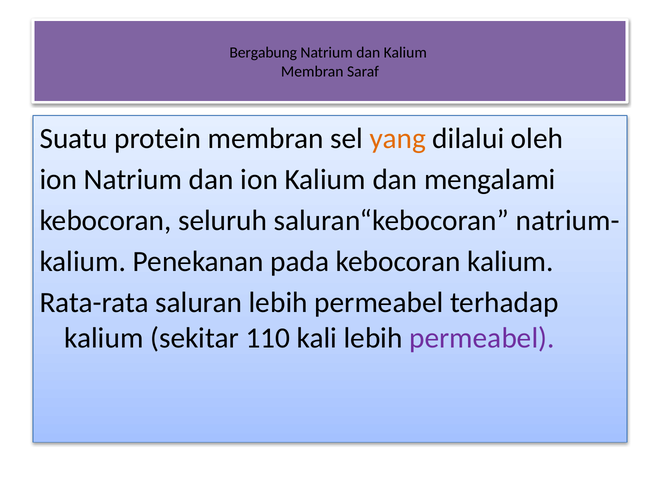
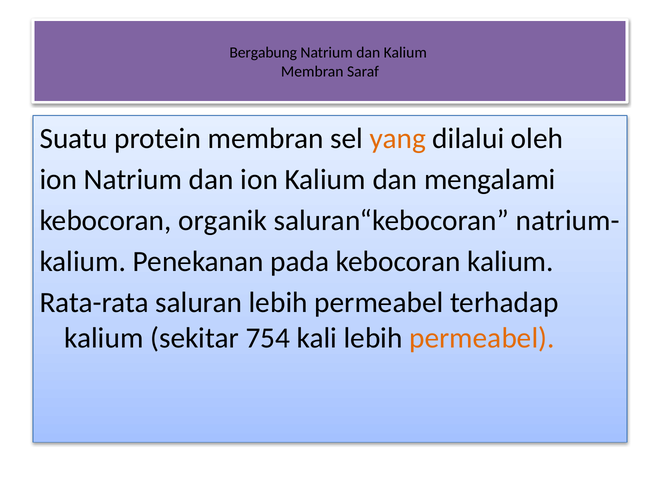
seluruh: seluruh -> organik (223, 221)
110: 110 -> 754 (268, 338)
permeabel colour: purple -> orange (482, 338)
